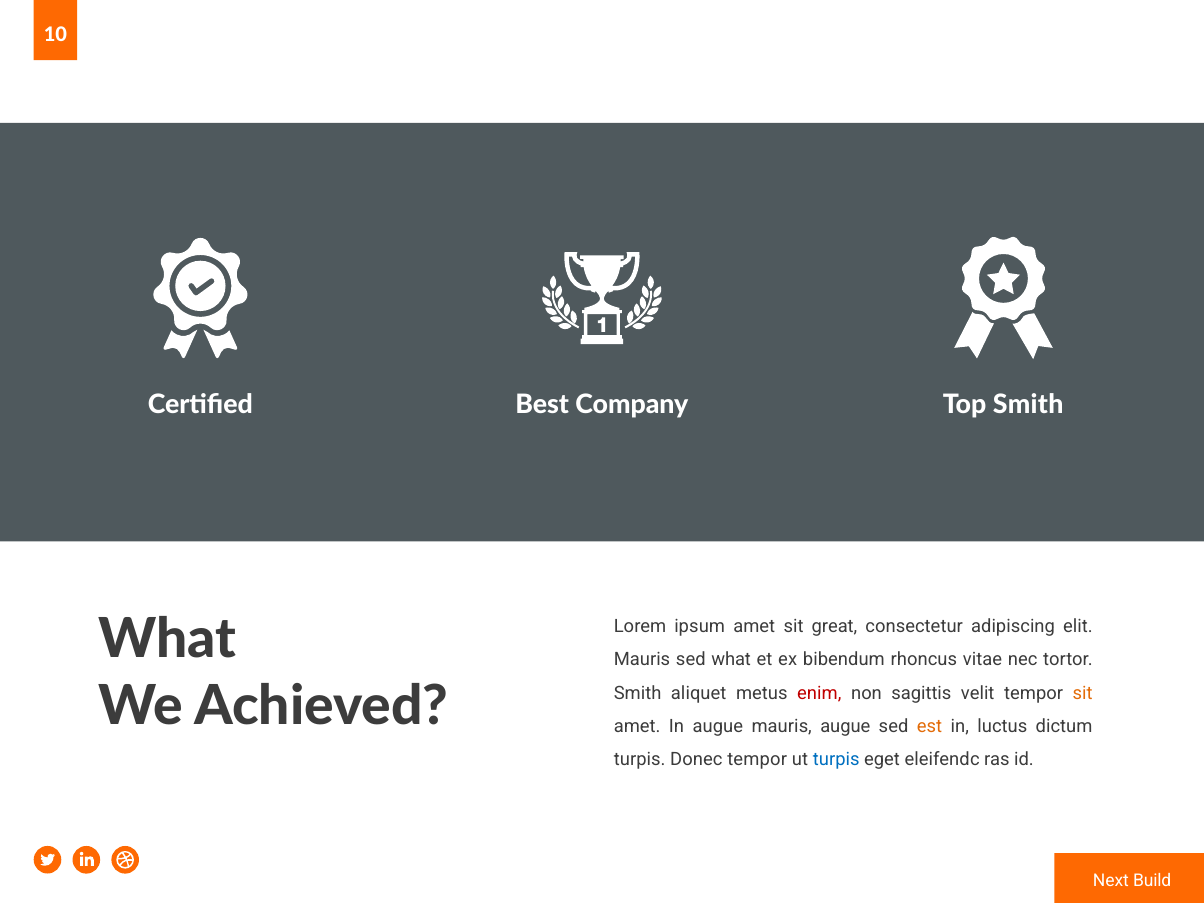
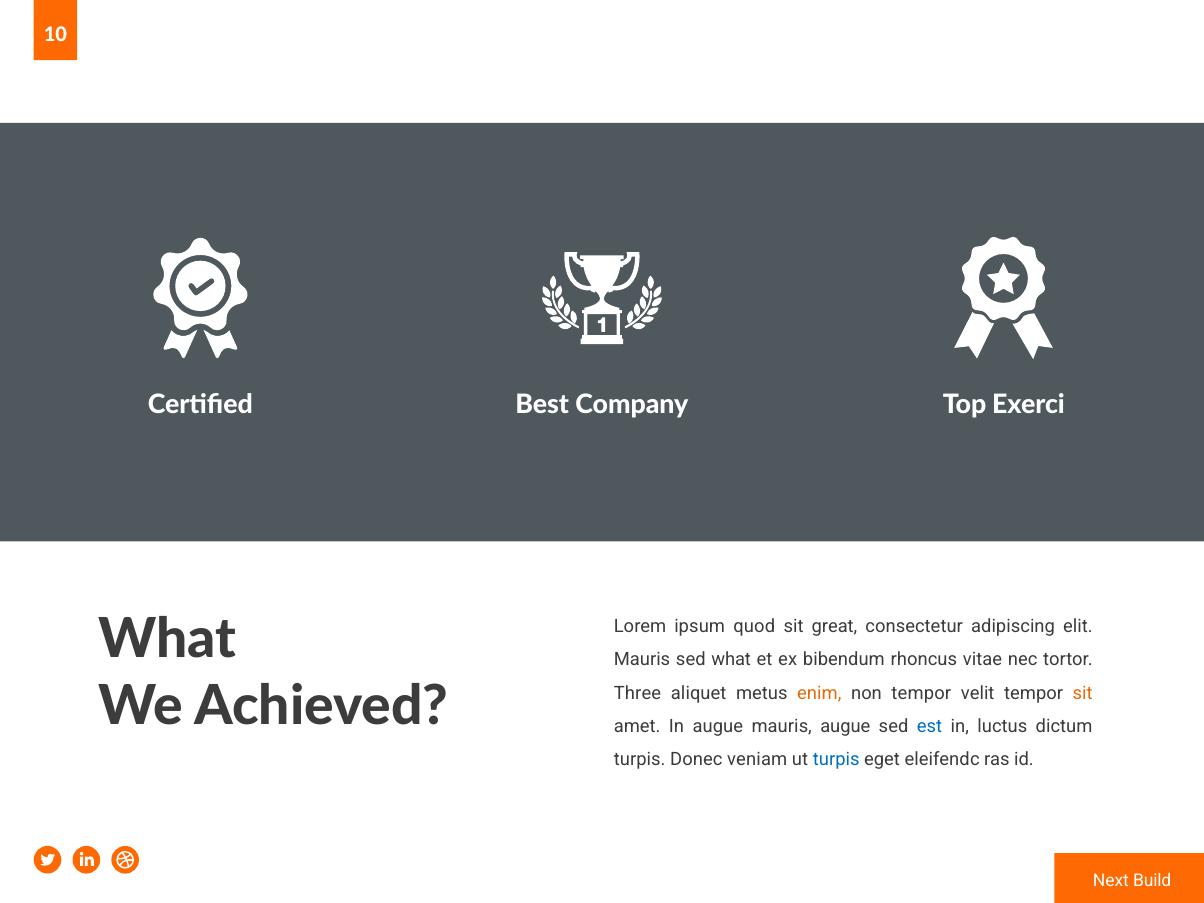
Top Smith: Smith -> Exerci (1028, 405)
ipsum amet: amet -> quod (754, 627)
Smith: Smith -> Three (638, 693)
enim colour: red -> orange (819, 693)
non sagittis: sagittis -> tempor (921, 693)
est colour: orange -> blue (929, 726)
Donec tempor: tempor -> veniam (757, 759)
